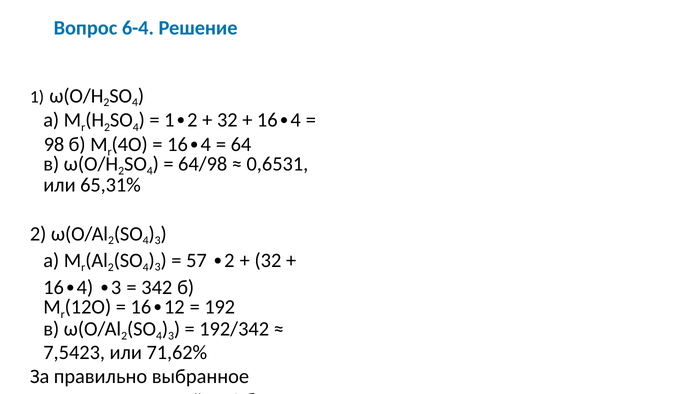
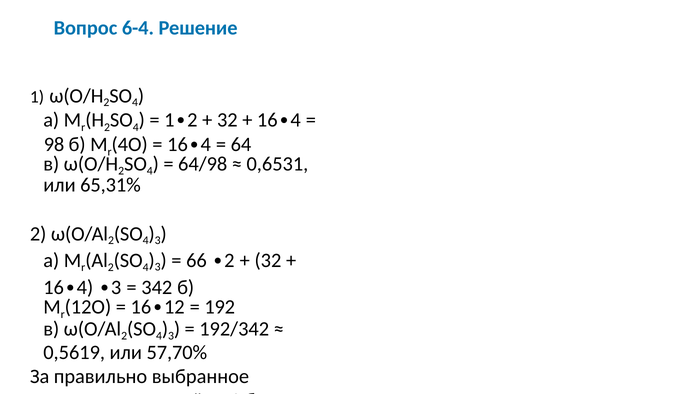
57: 57 -> 66 (196, 260)
7,5423: 7,5423 -> 0,5619 (74, 352)
71,62%: 71,62% -> 57,70% (177, 352)
